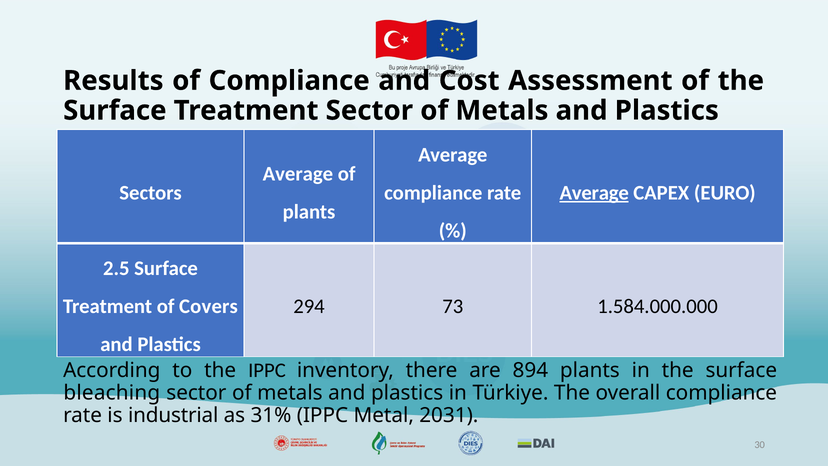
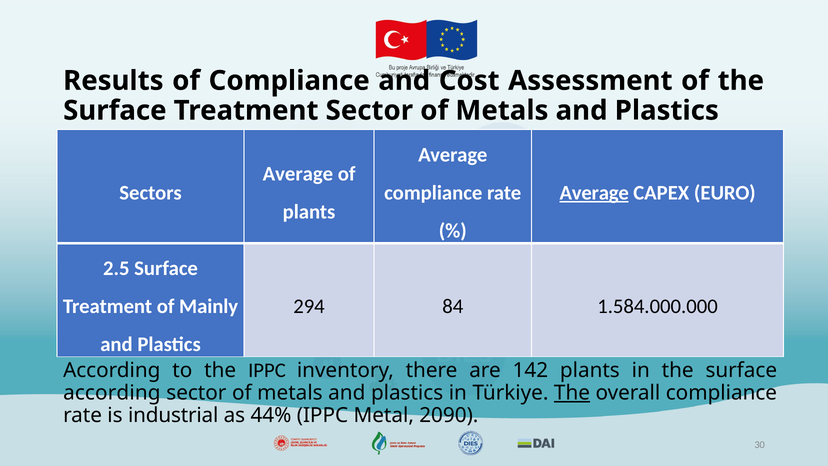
Covers: Covers -> Mainly (209, 306)
73: 73 -> 84 (453, 306)
894: 894 -> 142 (530, 370)
bleaching: bleaching -> according (112, 393)
The underline: none -> present (572, 393)
31%: 31% -> 44% (271, 415)
2031: 2031 -> 2090 (449, 415)
